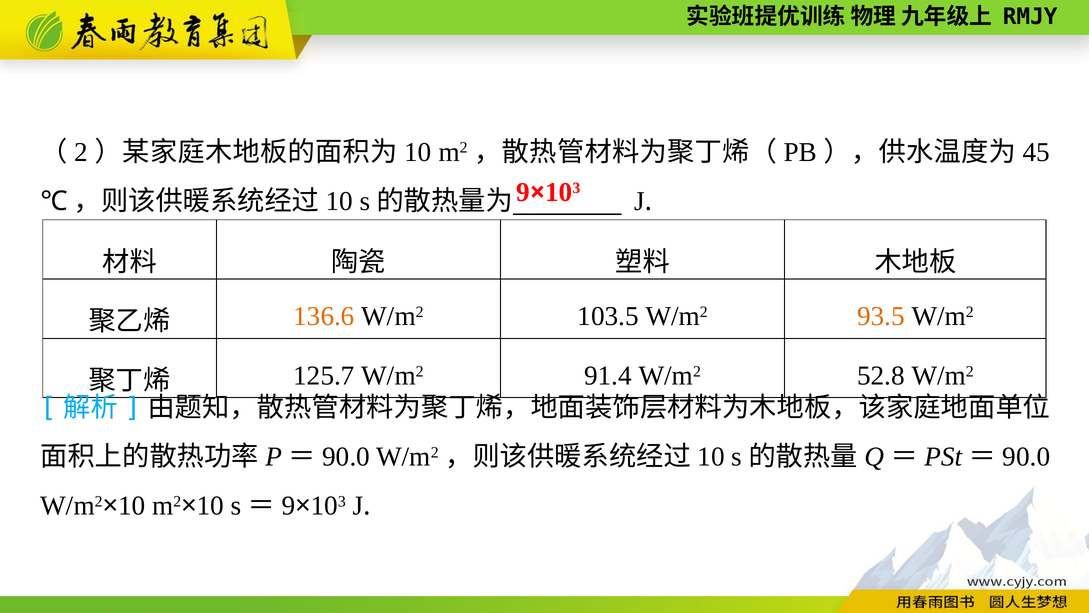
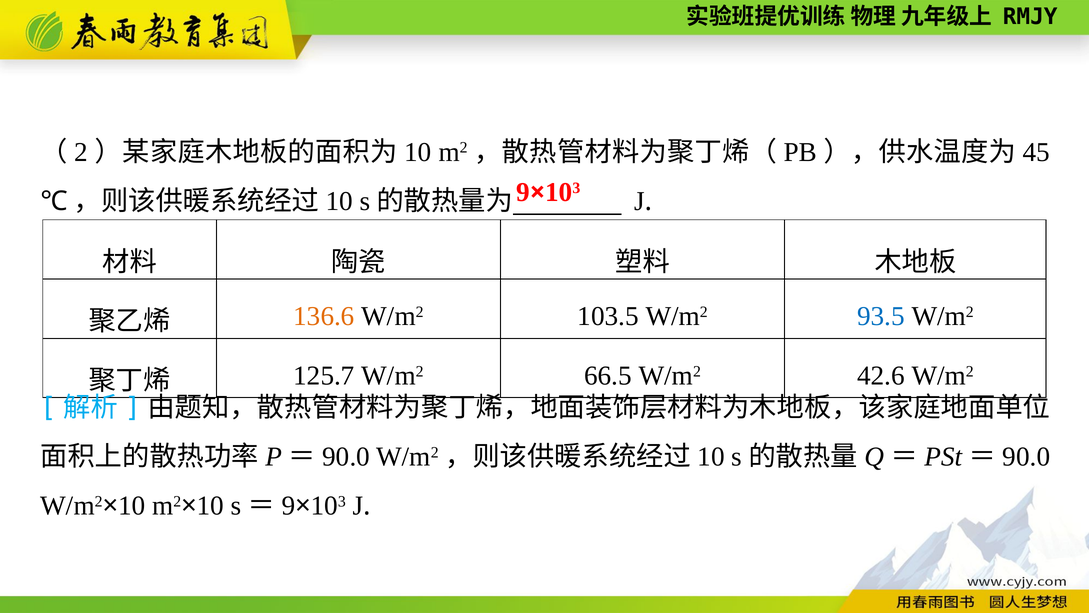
93.5 colour: orange -> blue (881, 316)
91.4: 91.4 -> 66.5 (608, 376)
52.8: 52.8 -> 42.6 (881, 376)
